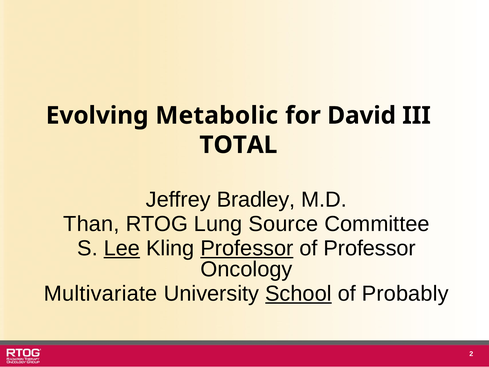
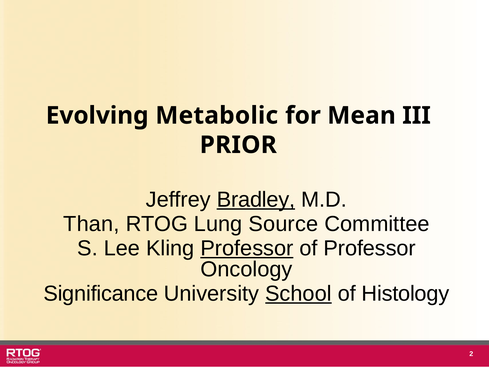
David: David -> Mean (362, 115)
TOTAL: TOTAL -> PRIOR (238, 145)
Bradley underline: none -> present (256, 200)
Lee underline: present -> none (122, 248)
Multivariate: Multivariate -> Significance (101, 293)
Probably: Probably -> Histology (405, 293)
